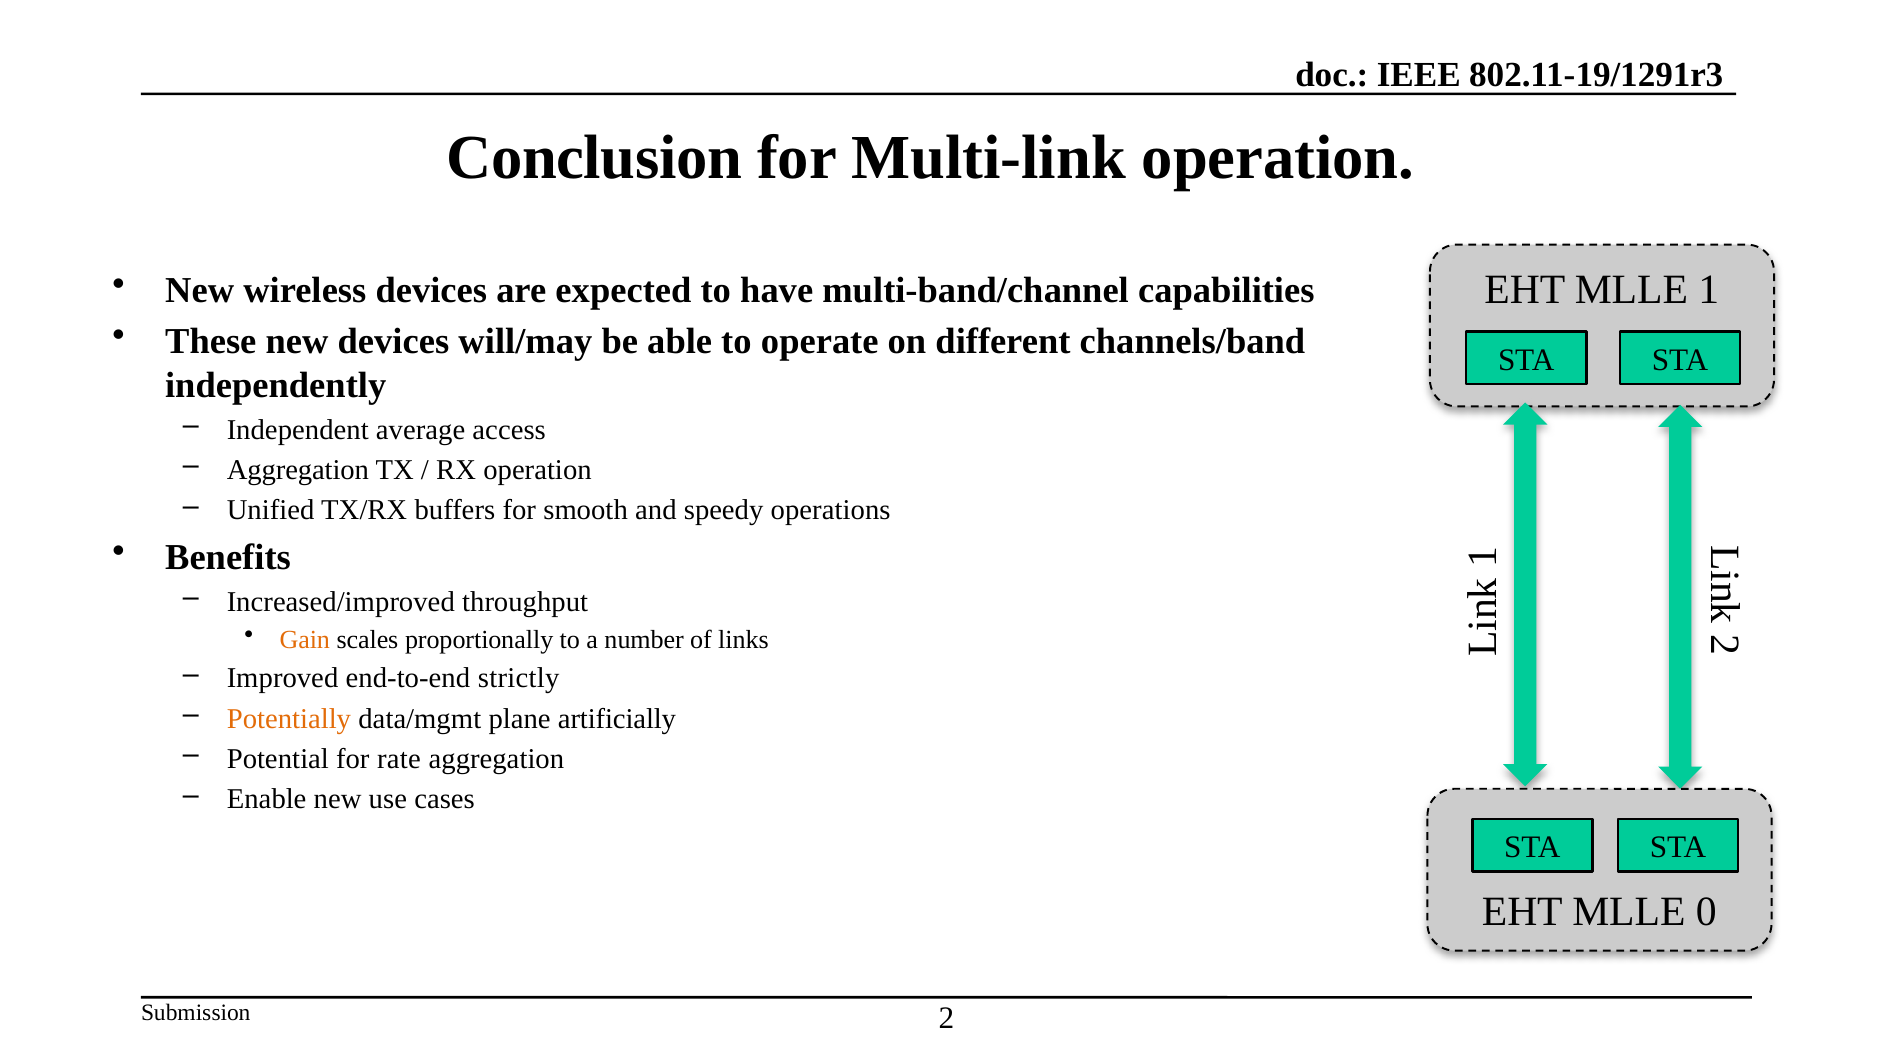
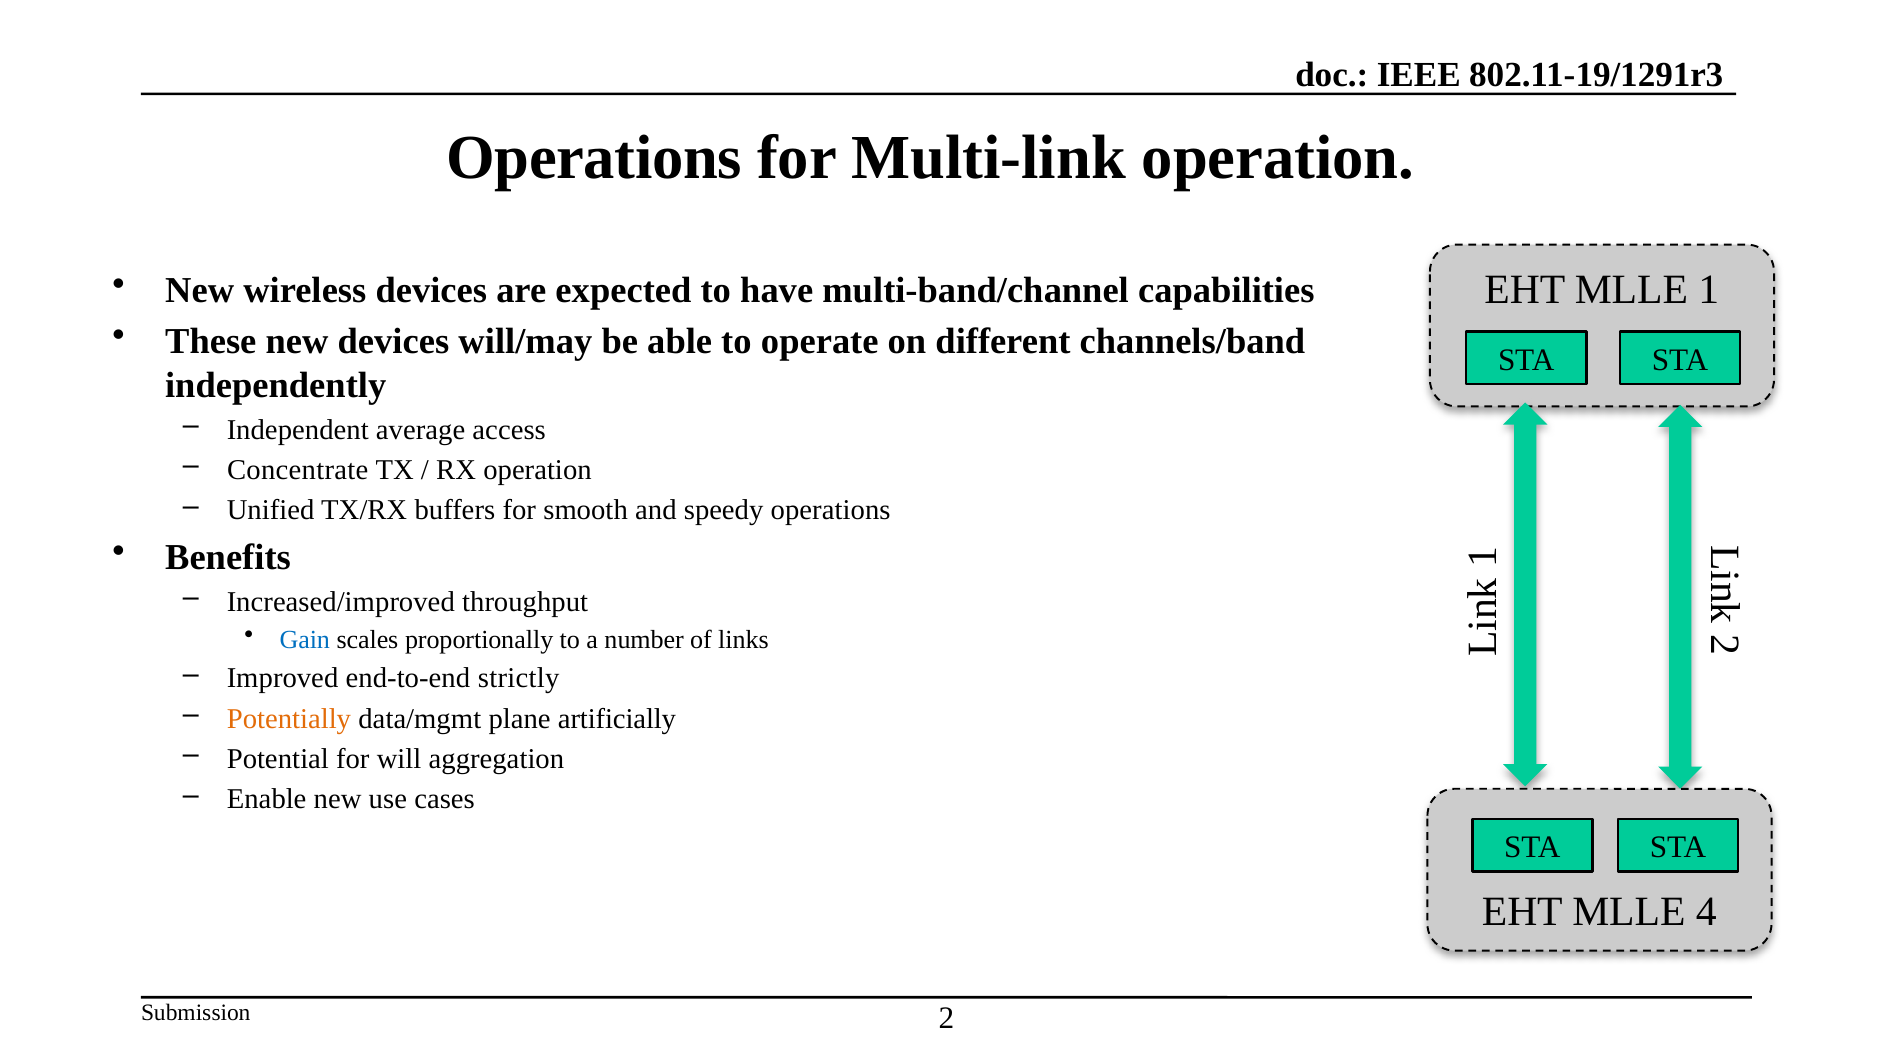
Conclusion: Conclusion -> Operations (594, 157)
Aggregation: Aggregation -> Concentrate (298, 470)
Gain colour: orange -> blue (305, 639)
rate: rate -> will (399, 759)
0: 0 -> 4 (1706, 911)
